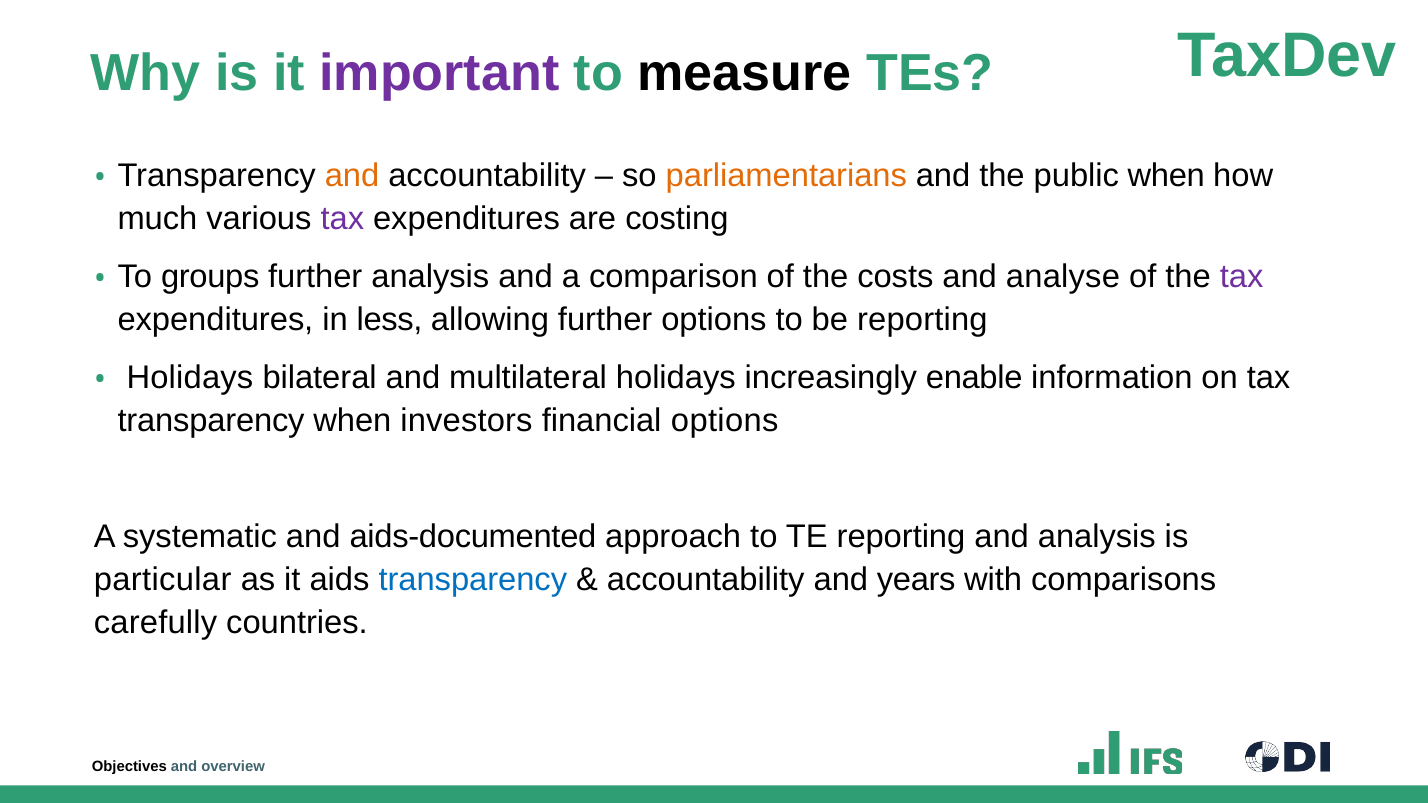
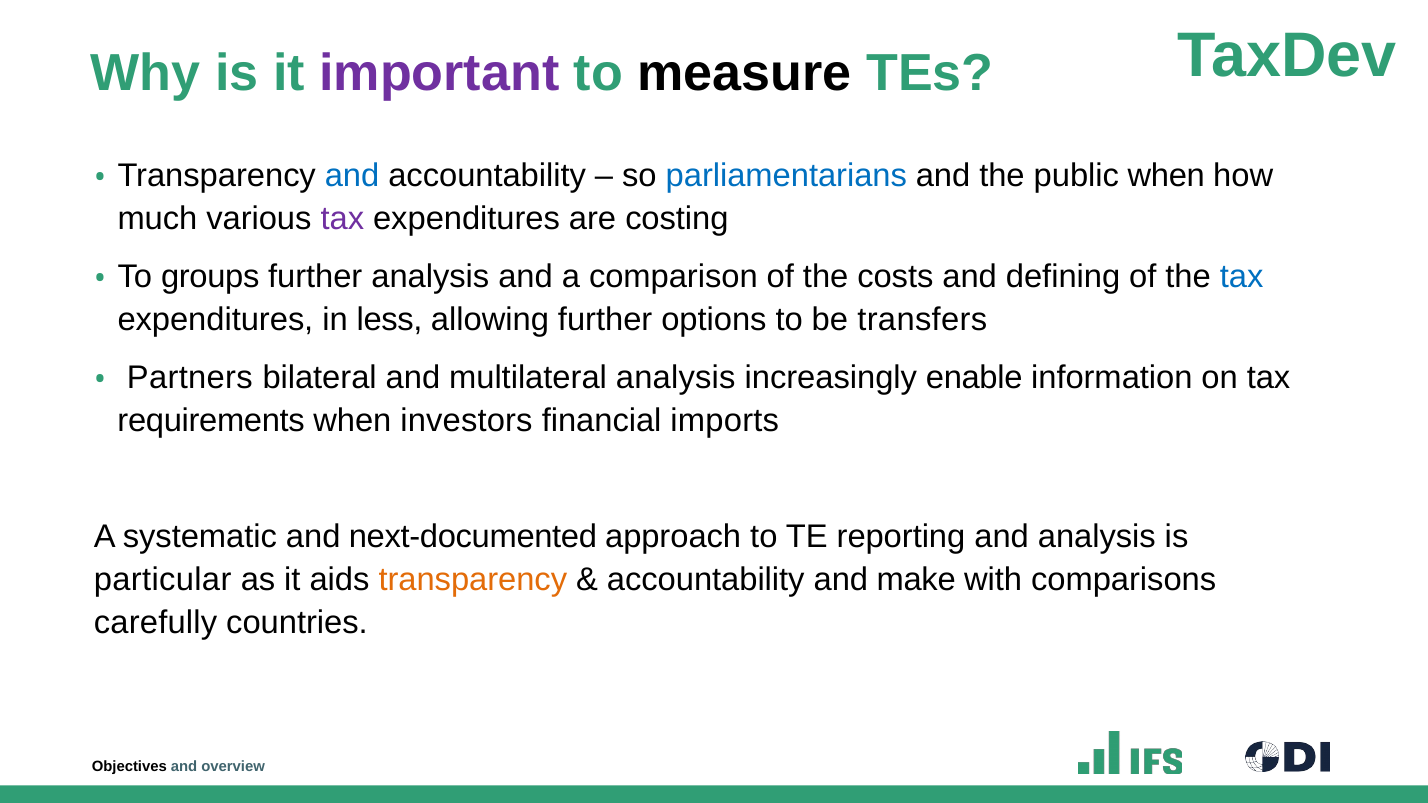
and colour: orange -> blue (352, 176)
parliamentarians colour: orange -> blue (786, 176)
analyse: analyse -> defining (1063, 277)
tax colour: purple -> blue (1242, 277)
be reporting: reporting -> transfers (922, 320)
Holidays: Holidays -> Partners (190, 378)
multilateral holidays: holidays -> analysis (676, 378)
transparency: transparency -> requirements (211, 421)
financial options: options -> imports (725, 421)
aids-documented: aids-documented -> next-documented (473, 537)
transparency colour: blue -> orange (473, 580)
years: years -> make (916, 580)
